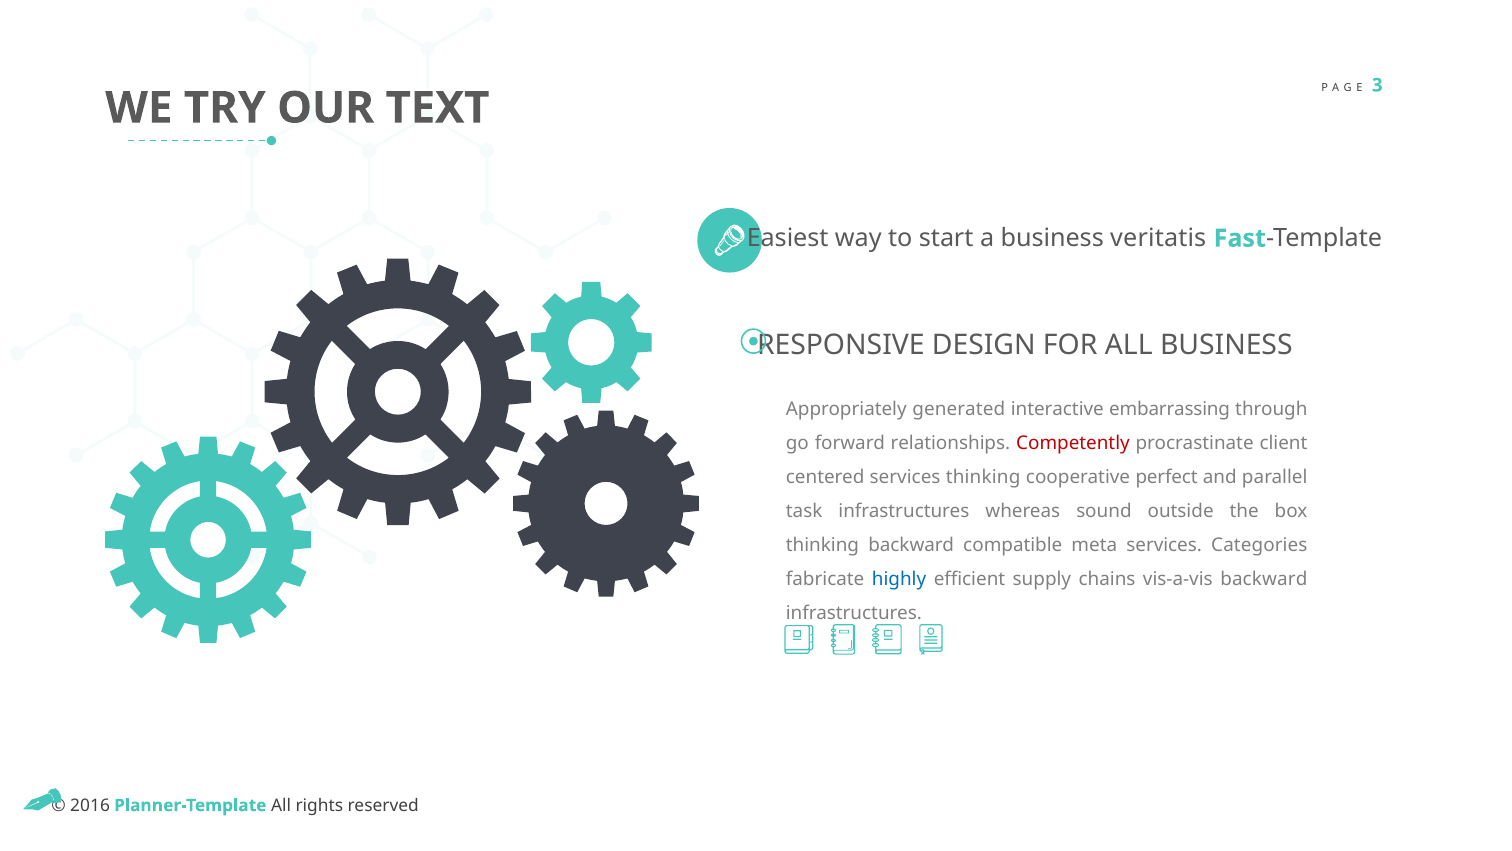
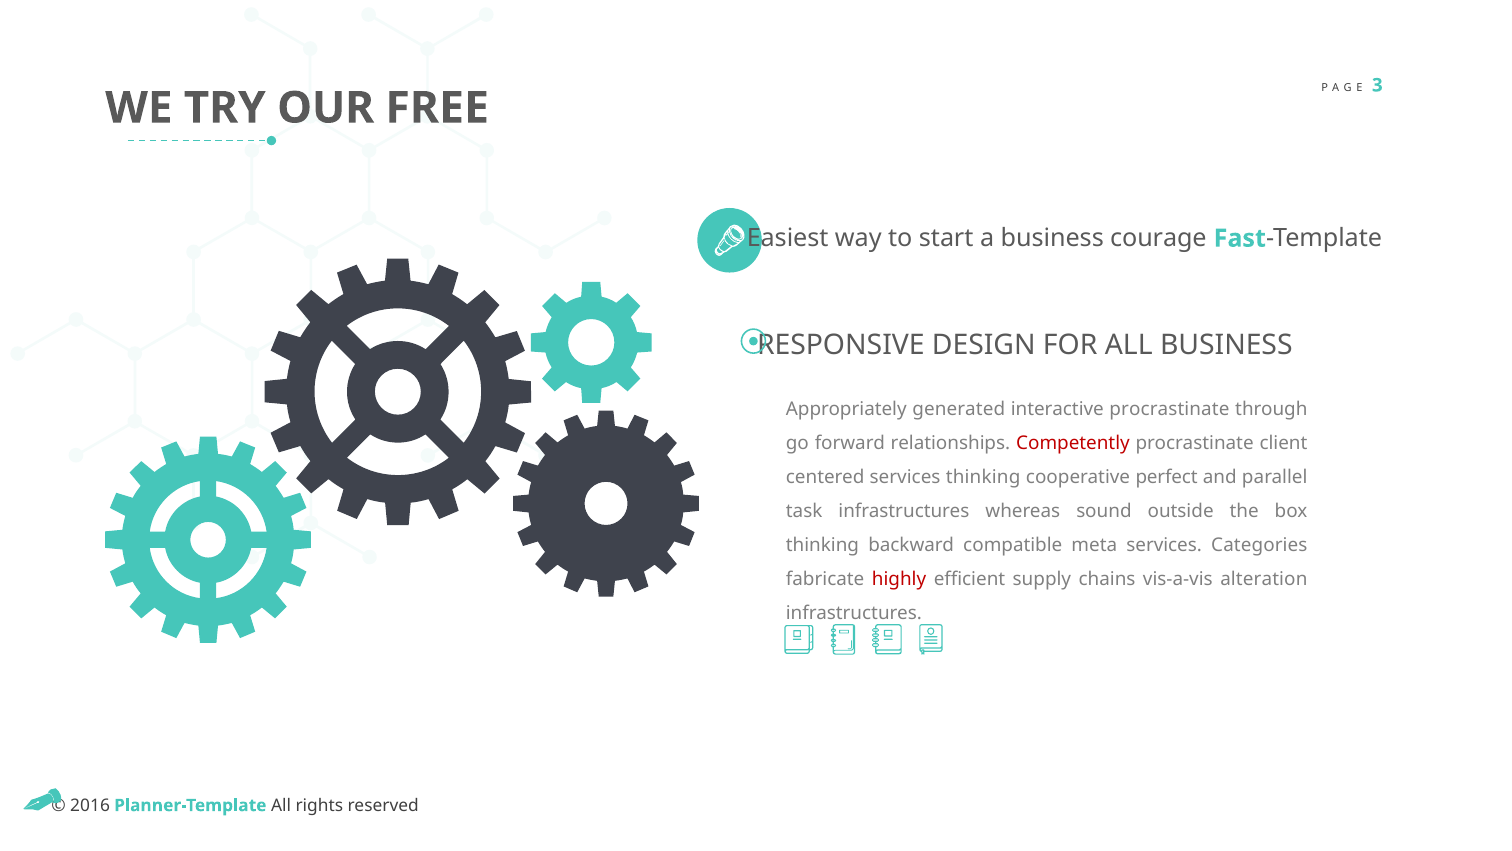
TEXT: TEXT -> FREE (437, 108)
veritatis: veritatis -> courage (1158, 238)
interactive embarrassing: embarrassing -> procrastinate (1169, 409)
highly colour: blue -> red (899, 579)
vis-a-vis backward: backward -> alteration (1264, 579)
